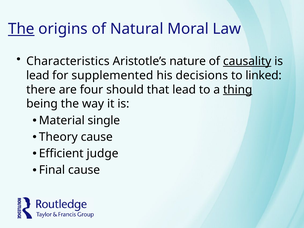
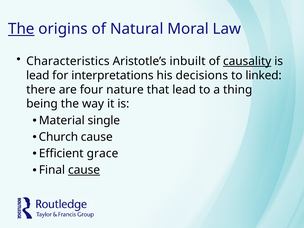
nature: nature -> inbuilt (188, 61)
supplemented: supplemented -> interpretations (112, 75)
should: should -> nature (125, 90)
thing underline: present -> none (238, 90)
Theory: Theory -> Church (58, 137)
judge: judge -> grace (103, 153)
cause underline: none -> present (84, 170)
